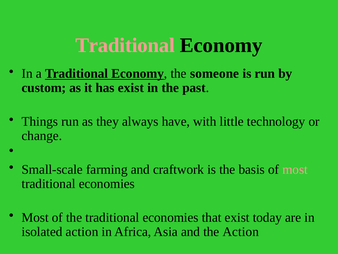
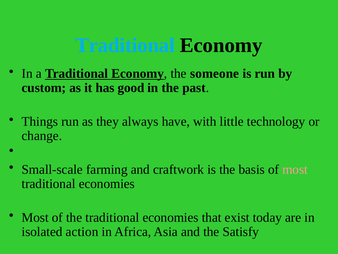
Traditional colour: pink -> light blue (125, 45)
has exist: exist -> good (131, 88)
the Action: Action -> Satisfy (241, 231)
